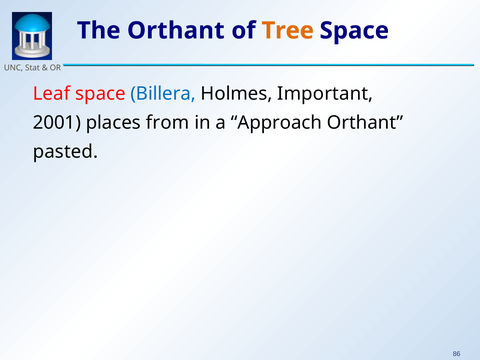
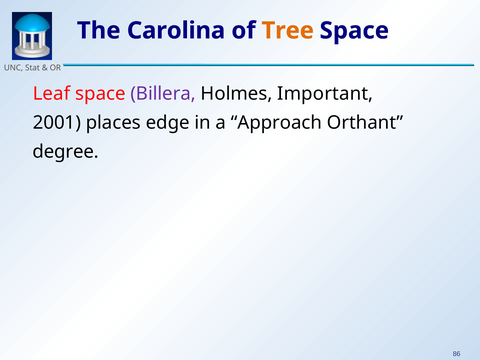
The Orthant: Orthant -> Carolina (176, 31)
Billera colour: blue -> purple (163, 94)
from: from -> edge (168, 123)
pasted: pasted -> degree (66, 152)
